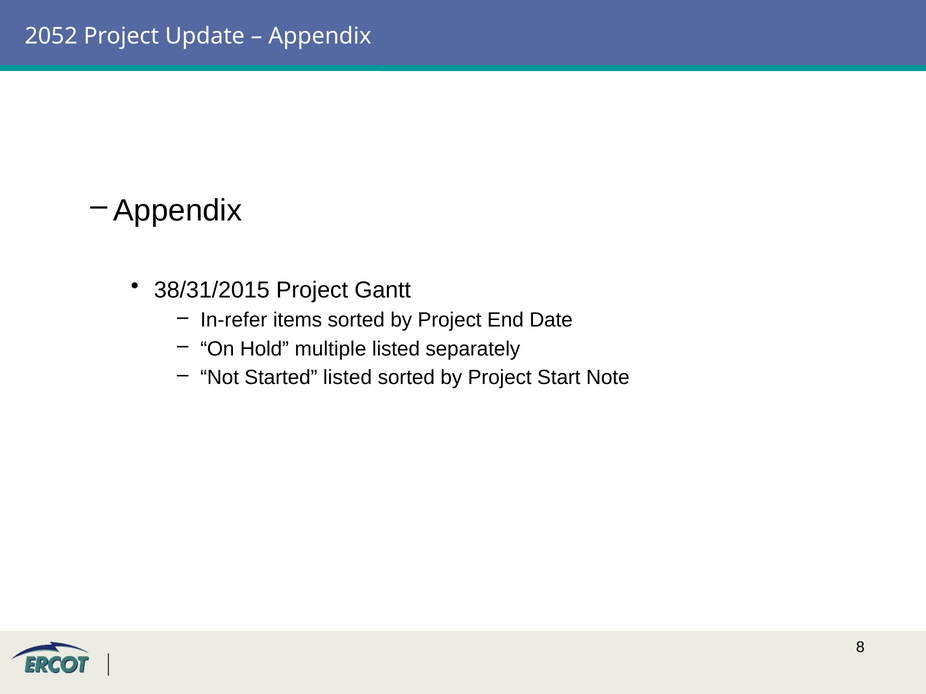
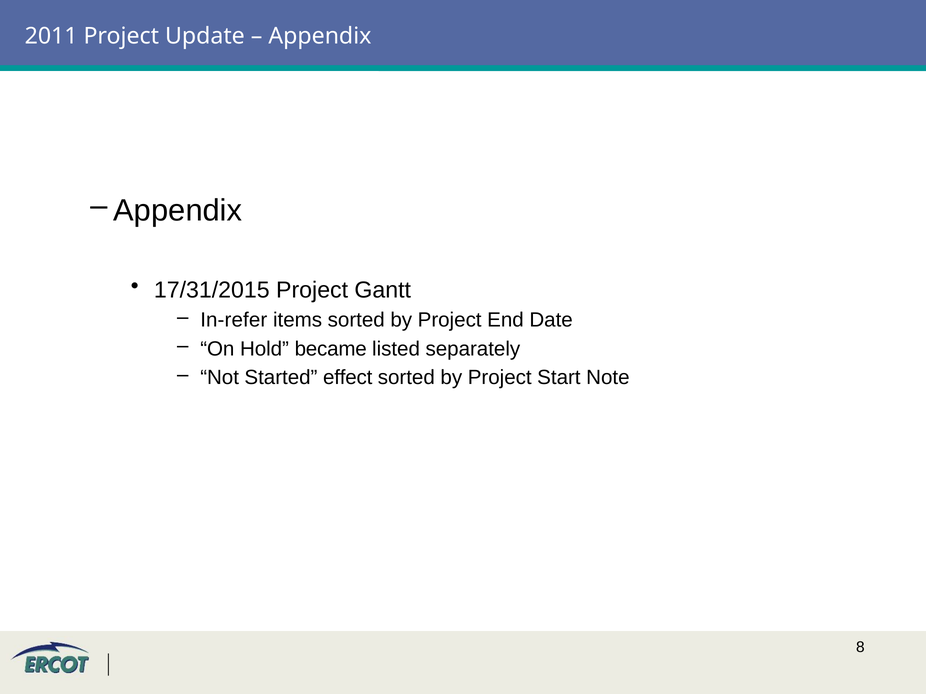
2052: 2052 -> 2011 (51, 36)
38/31/2015: 38/31/2015 -> 17/31/2015 (212, 290)
multiple: multiple -> became (331, 349)
Started listed: listed -> effect (348, 378)
